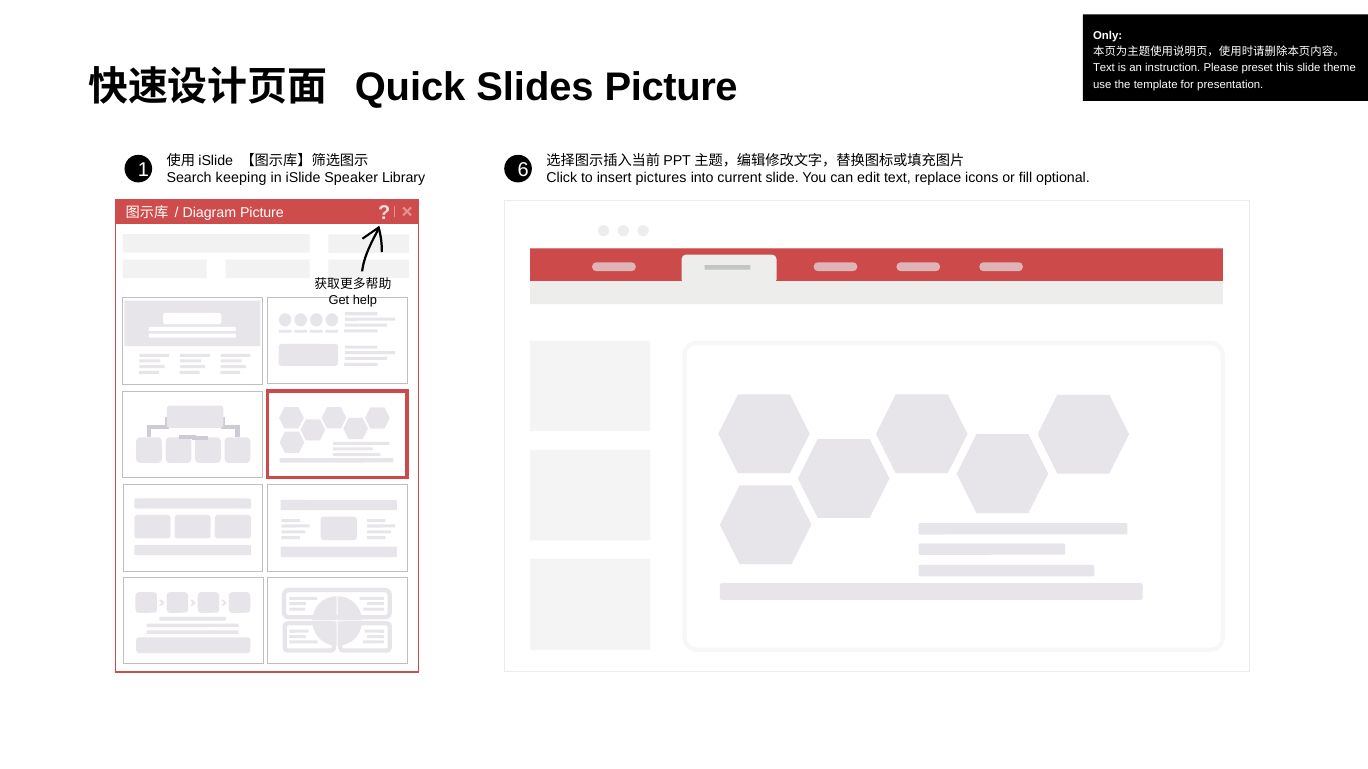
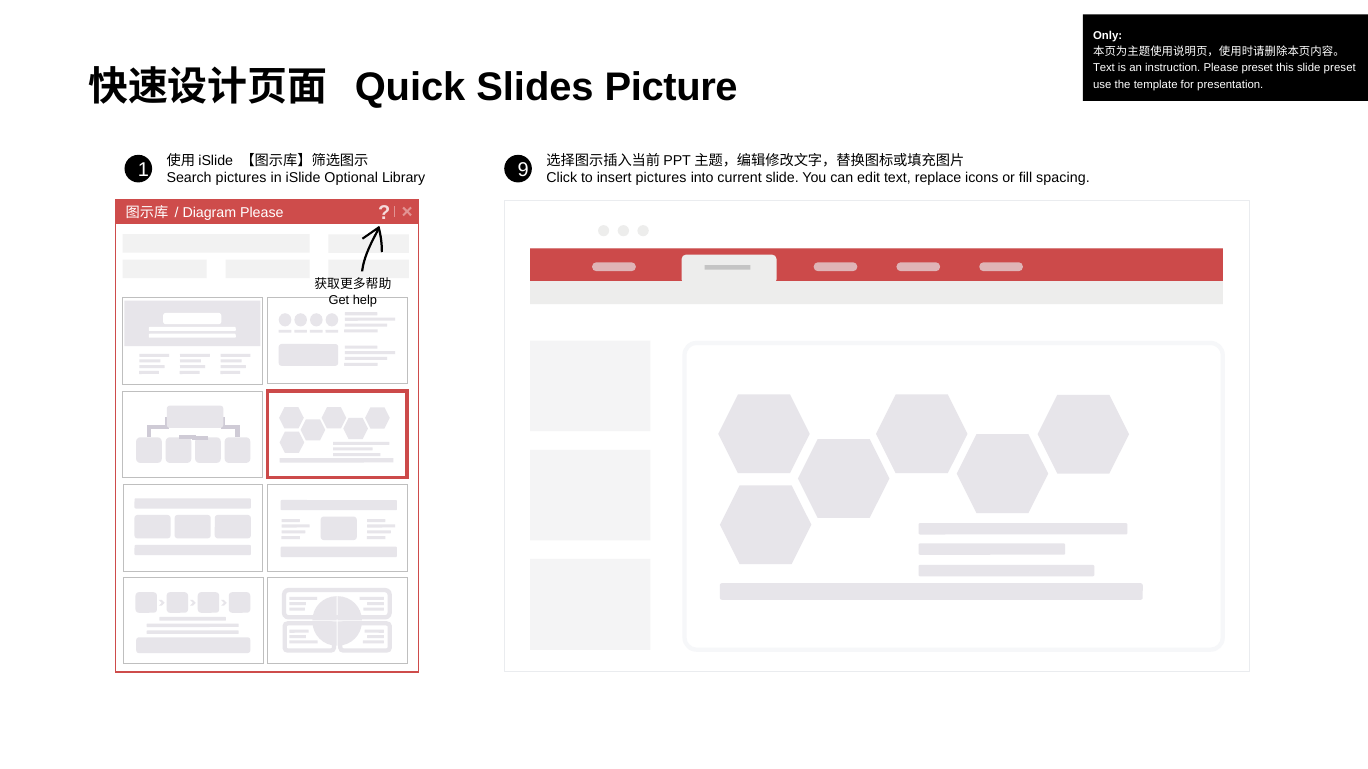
slide theme: theme -> preset (1340, 68)
6: 6 -> 9 (523, 170)
Search keeping: keeping -> pictures (241, 178)
Speaker: Speaker -> Optional (351, 178)
optional: optional -> spacing (1063, 178)
Diagram Picture: Picture -> Please (262, 213)
